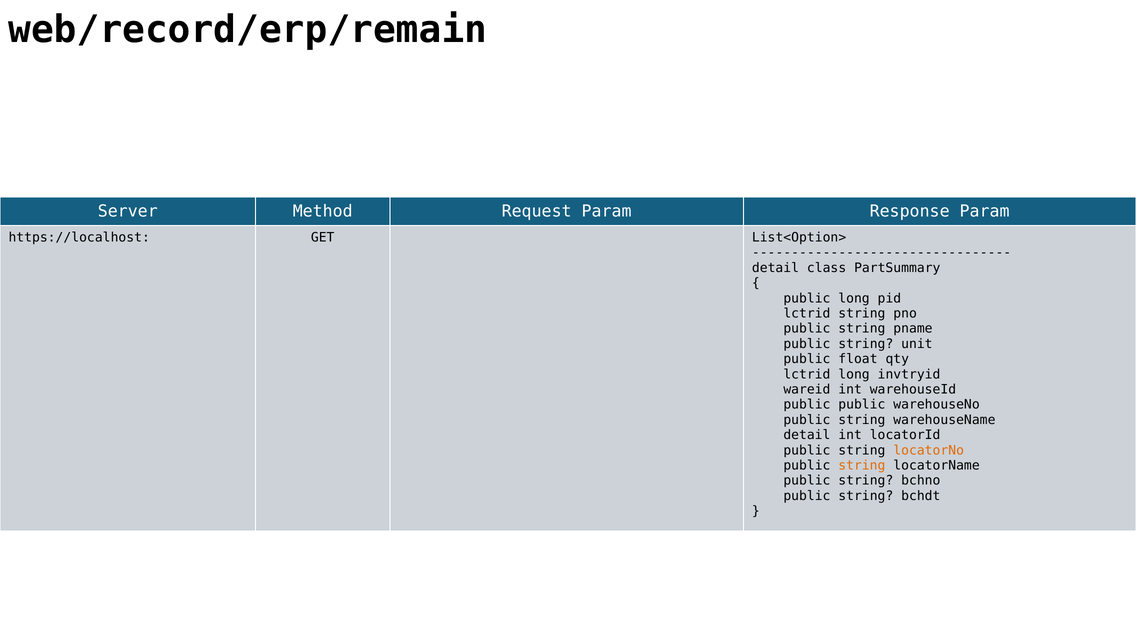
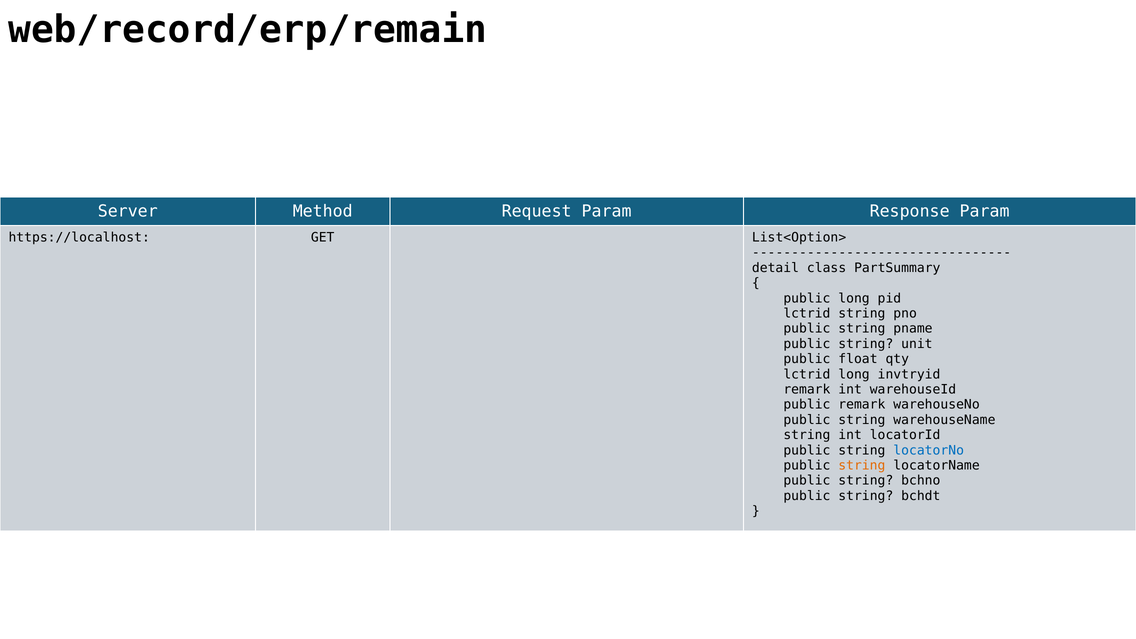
wareid: wareid -> remark (807, 389)
public public: public -> remark (862, 405)
detail: detail -> string (807, 435)
locatorNo colour: orange -> blue (929, 450)
